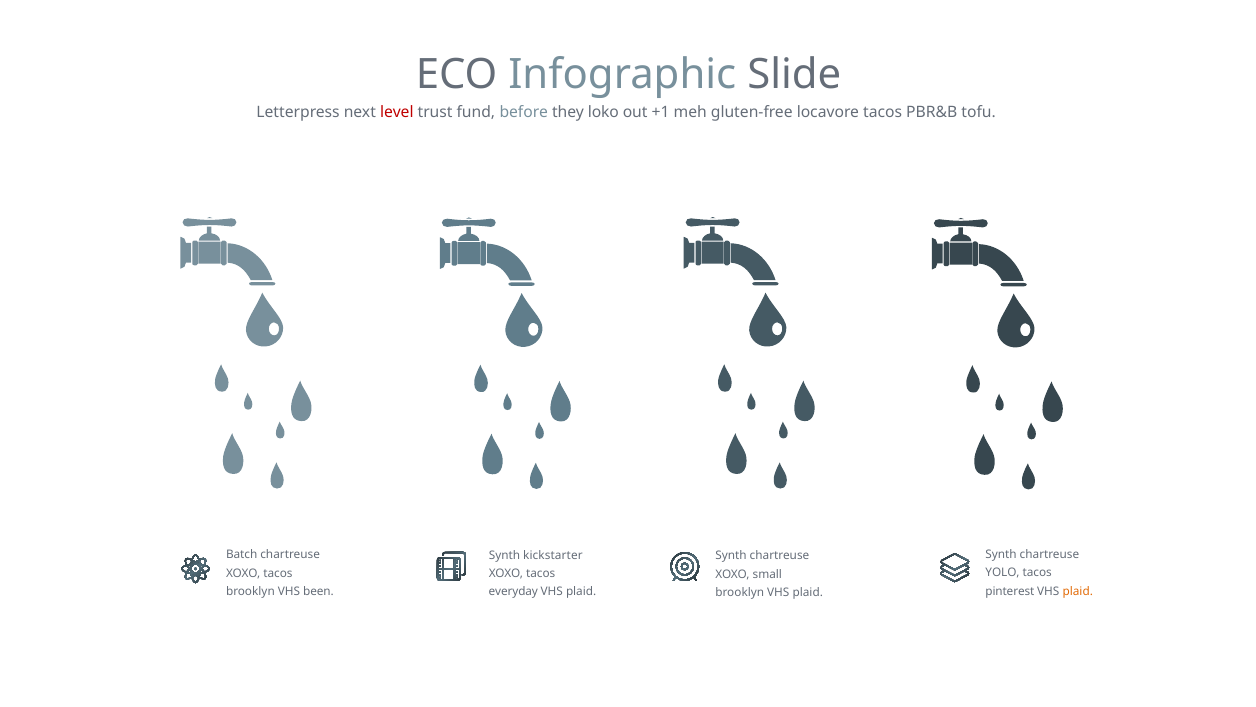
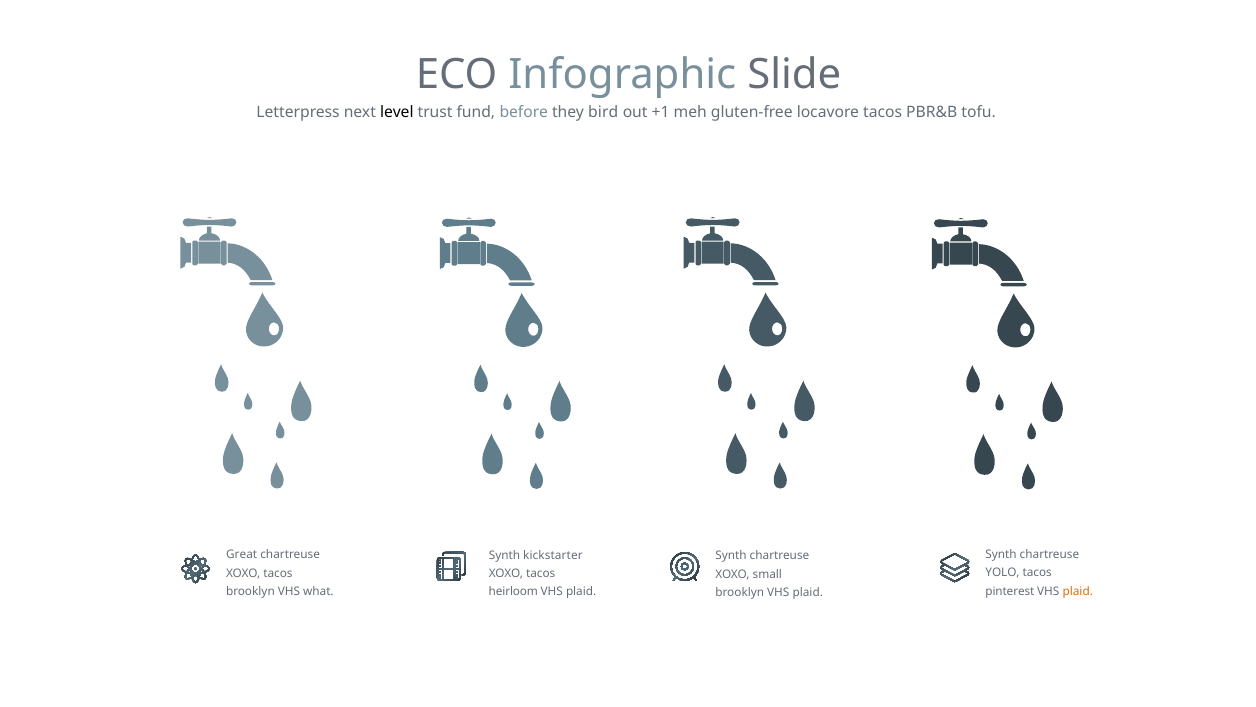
level colour: red -> black (397, 112)
loko: loko -> bird (603, 112)
Batch: Batch -> Great (242, 555)
been: been -> what (318, 591)
everyday: everyday -> heirloom (513, 592)
